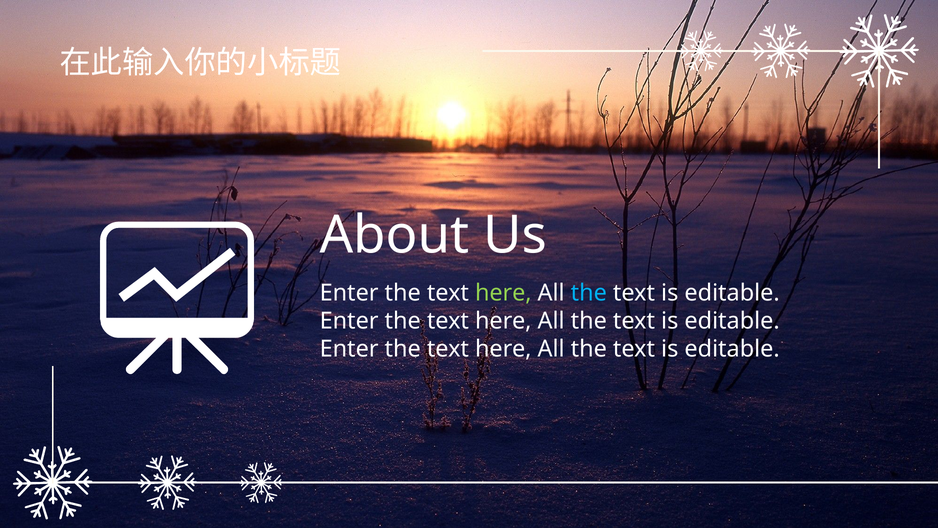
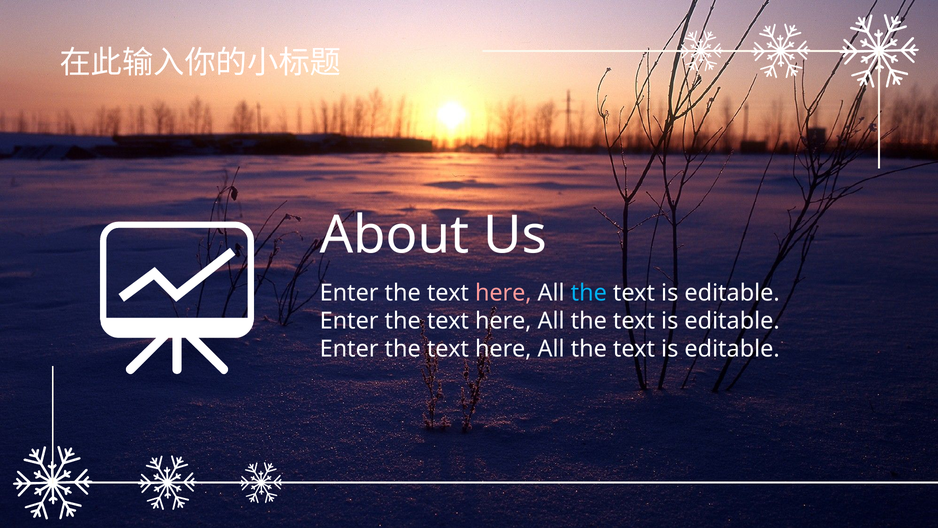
here colour: light green -> pink (503, 293)
